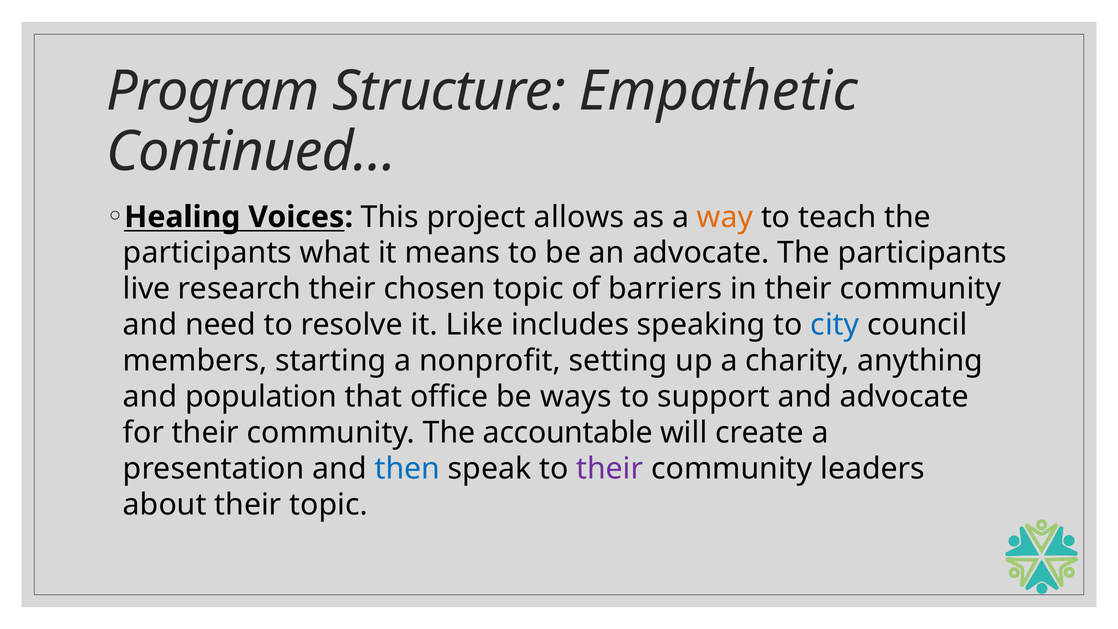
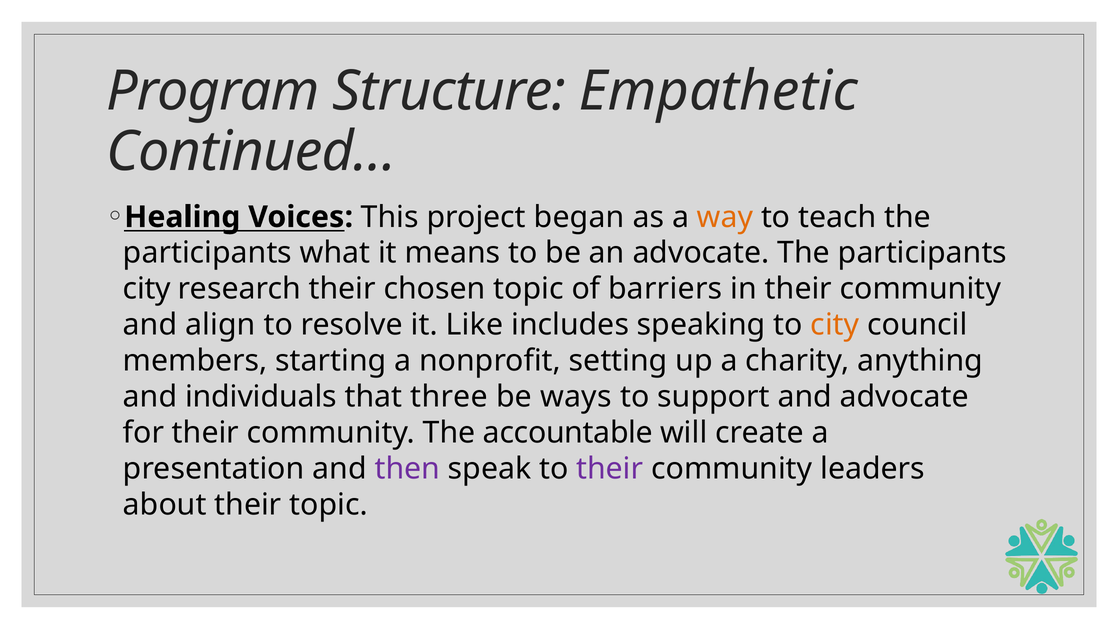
allows: allows -> began (579, 217)
live: live -> city (147, 289)
need: need -> align (220, 325)
city colour: blue -> orange (835, 325)
population: population -> individuals (261, 397)
office: office -> three (449, 397)
then colour: blue -> purple (407, 469)
